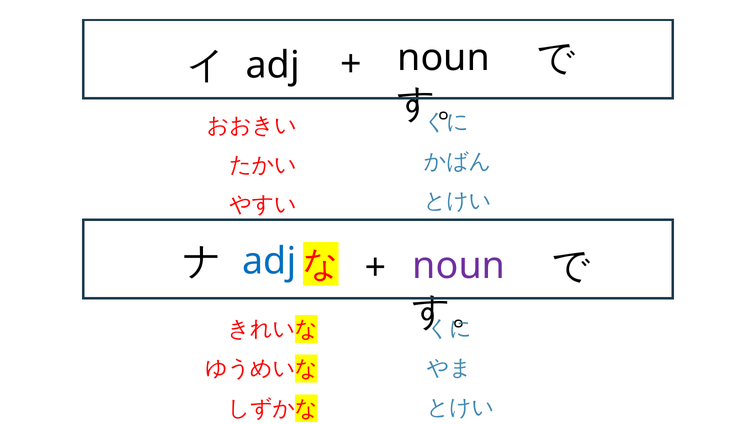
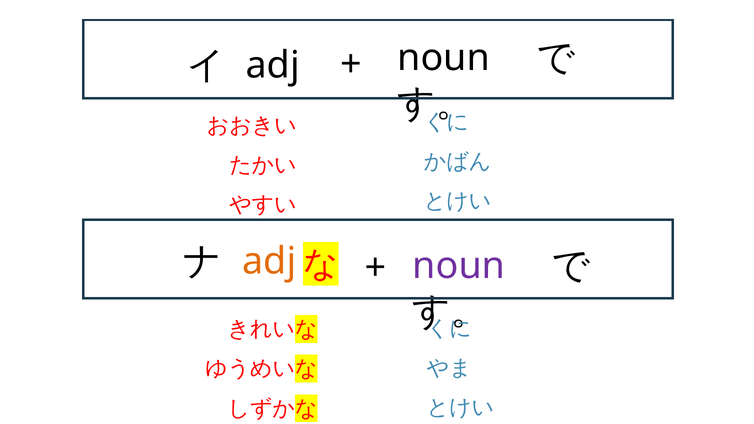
adj colour: blue -> orange (269, 262)
